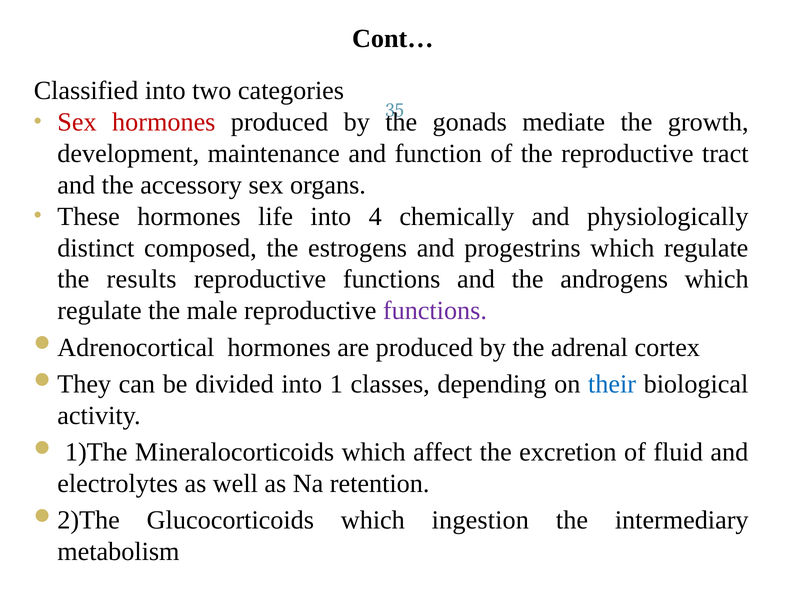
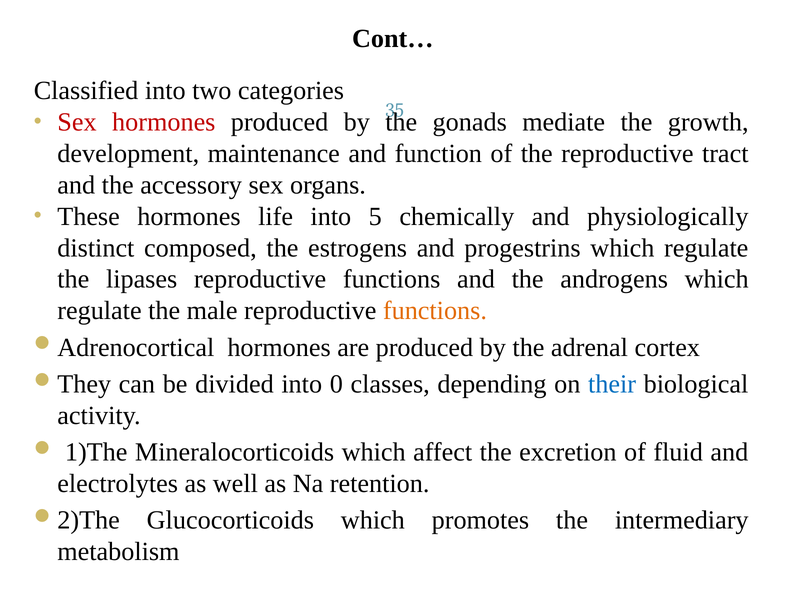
4: 4 -> 5 (375, 217)
results: results -> lipases (142, 280)
functions colour: purple -> orange (435, 311)
1: 1 -> 0 (336, 384)
ingestion: ingestion -> promotes (480, 521)
